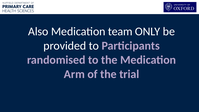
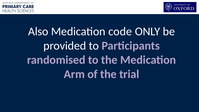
team: team -> code (120, 31)
